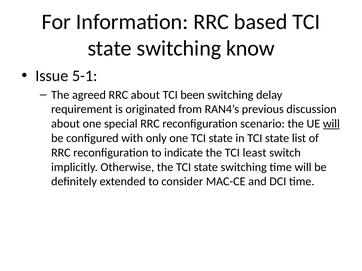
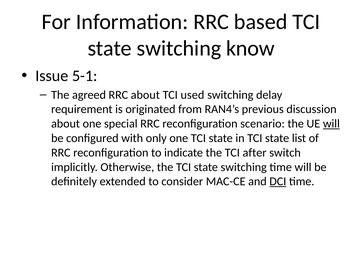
been: been -> used (192, 95)
least: least -> after (255, 153)
DCI underline: none -> present (278, 182)
